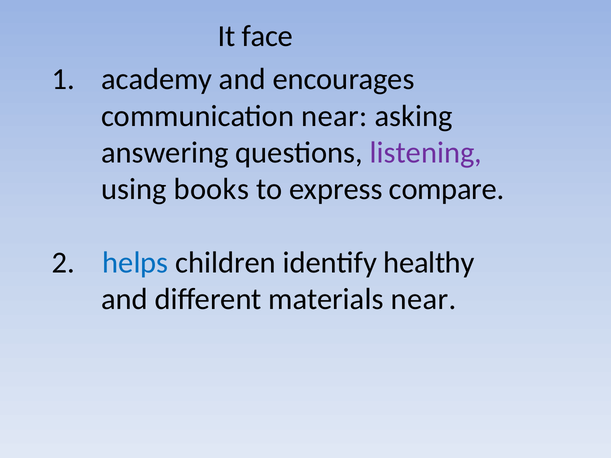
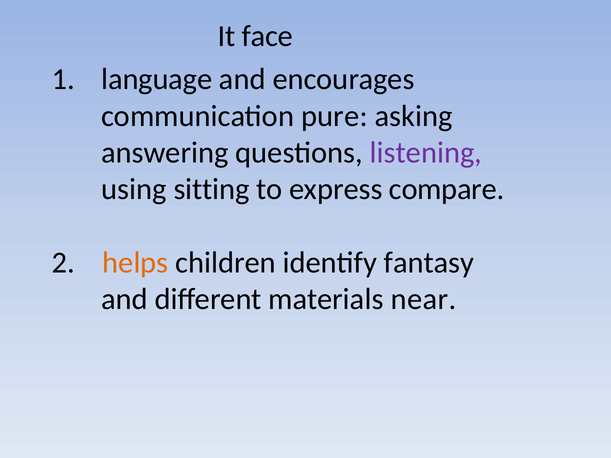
academy: academy -> language (157, 79)
communication near: near -> pure (334, 116)
books: books -> sitting (212, 189)
helps colour: blue -> orange (135, 263)
healthy: healthy -> fantasy (429, 263)
